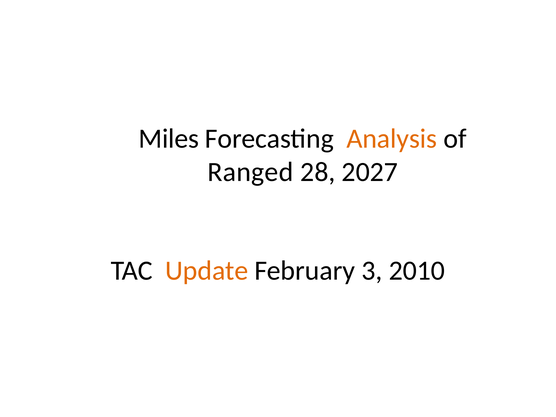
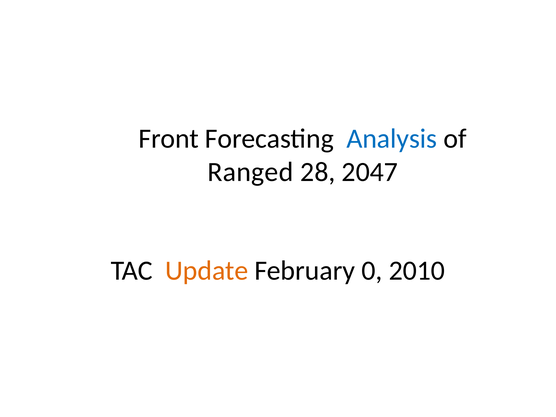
Miles: Miles -> Front (169, 139)
Analysis colour: orange -> blue (392, 139)
2027: 2027 -> 2047 (370, 172)
3: 3 -> 0 (372, 271)
